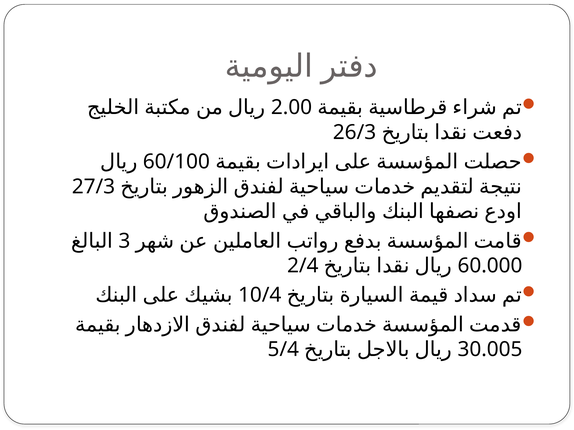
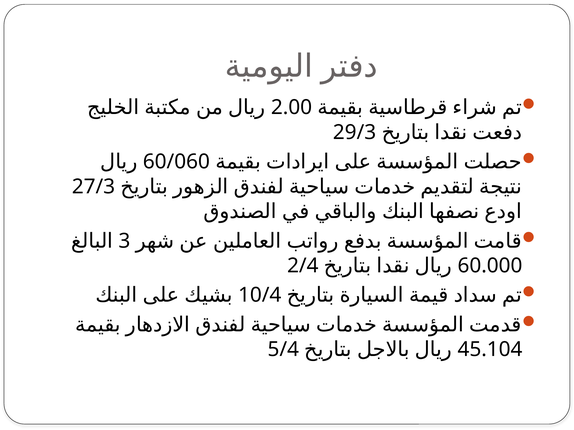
26/3: 26/3 -> 29/3 (355, 132)
60/100: 60/100 -> 60/060 (176, 162)
30.005: 30.005 -> 45.104 (490, 350)
